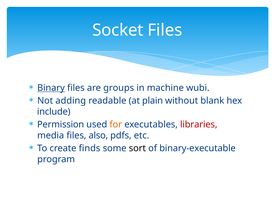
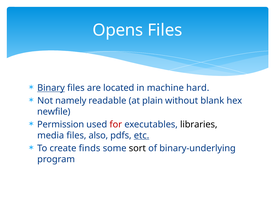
Socket: Socket -> Opens (118, 30)
groups: groups -> located (119, 88)
wubi: wubi -> hard (198, 88)
adding: adding -> namely (71, 101)
include: include -> newfile (54, 112)
for colour: orange -> red (116, 125)
libraries colour: red -> black (199, 125)
etc underline: none -> present (142, 136)
binary-executable: binary-executable -> binary-underlying (198, 148)
